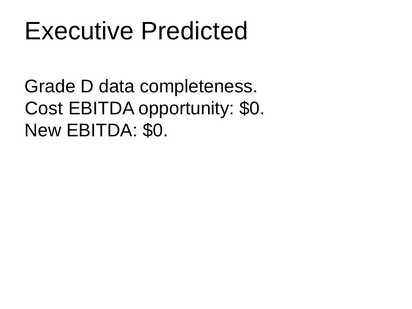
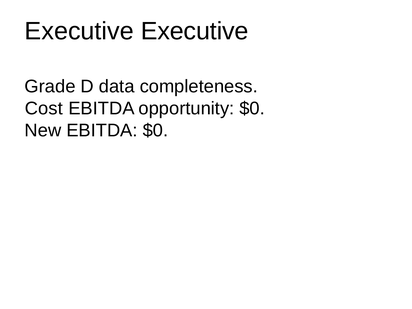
Executive Predicted: Predicted -> Executive (195, 31)
